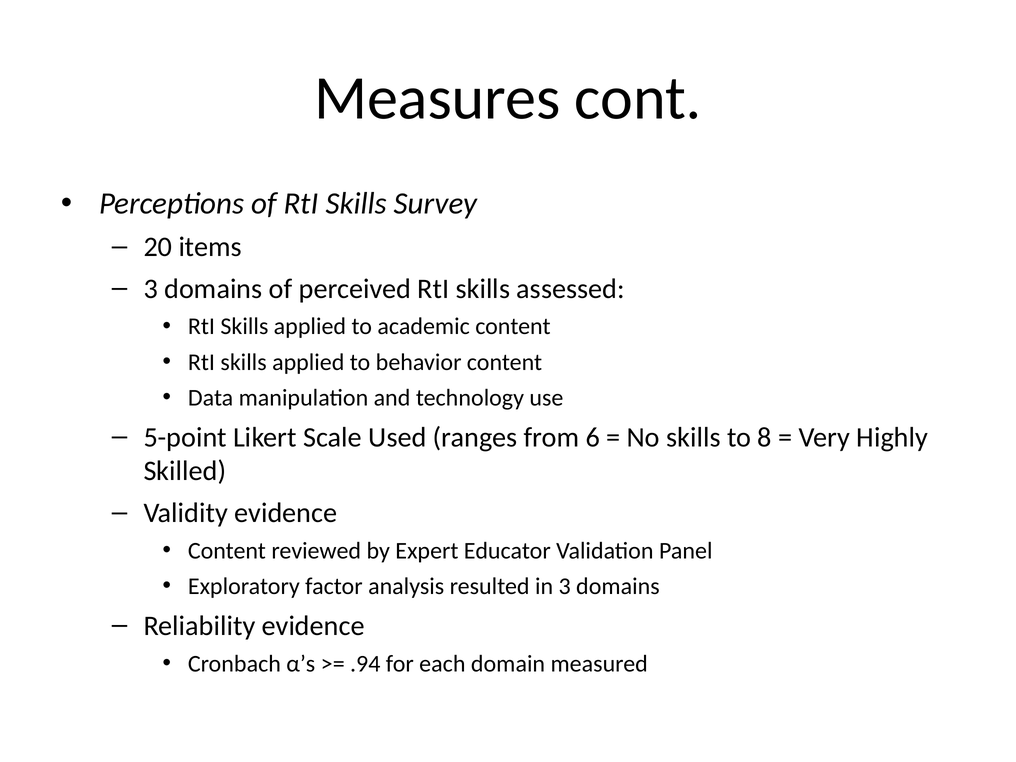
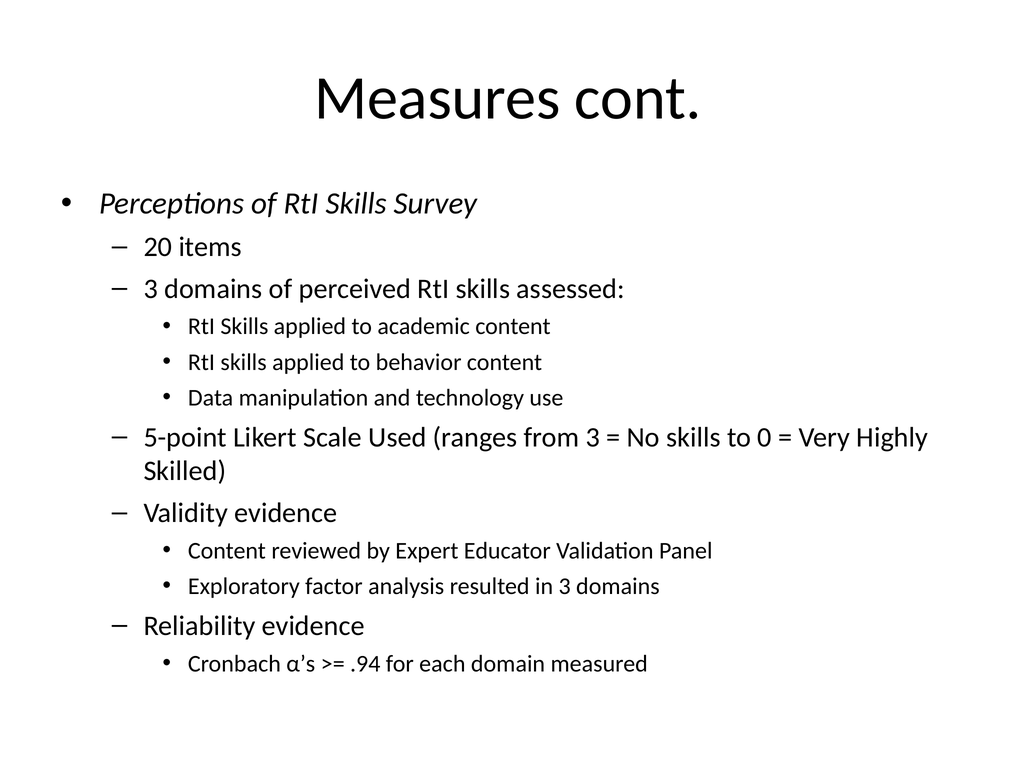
from 6: 6 -> 3 (593, 437)
8: 8 -> 0 (765, 437)
